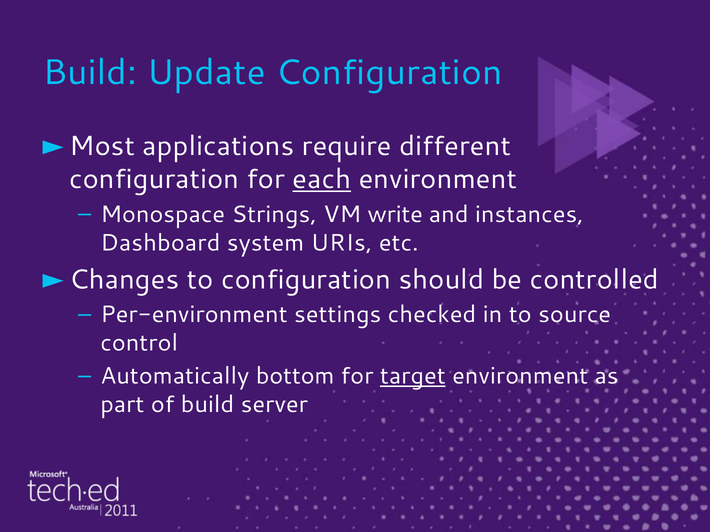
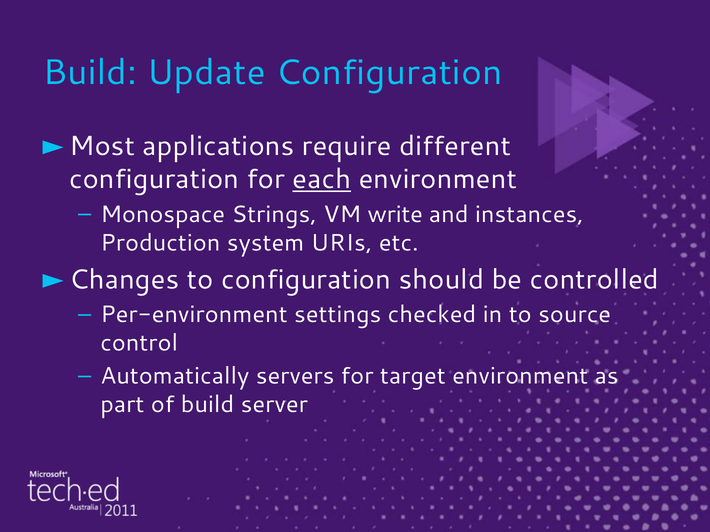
Dashboard: Dashboard -> Production (160, 243)
bottom: bottom -> servers (295, 376)
target underline: present -> none (413, 376)
